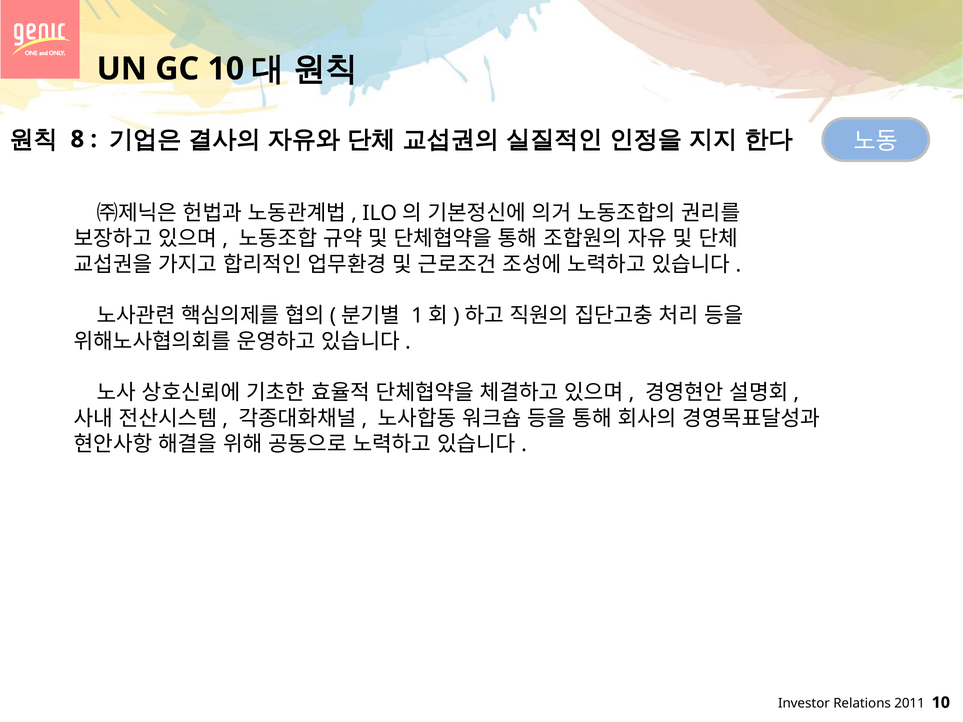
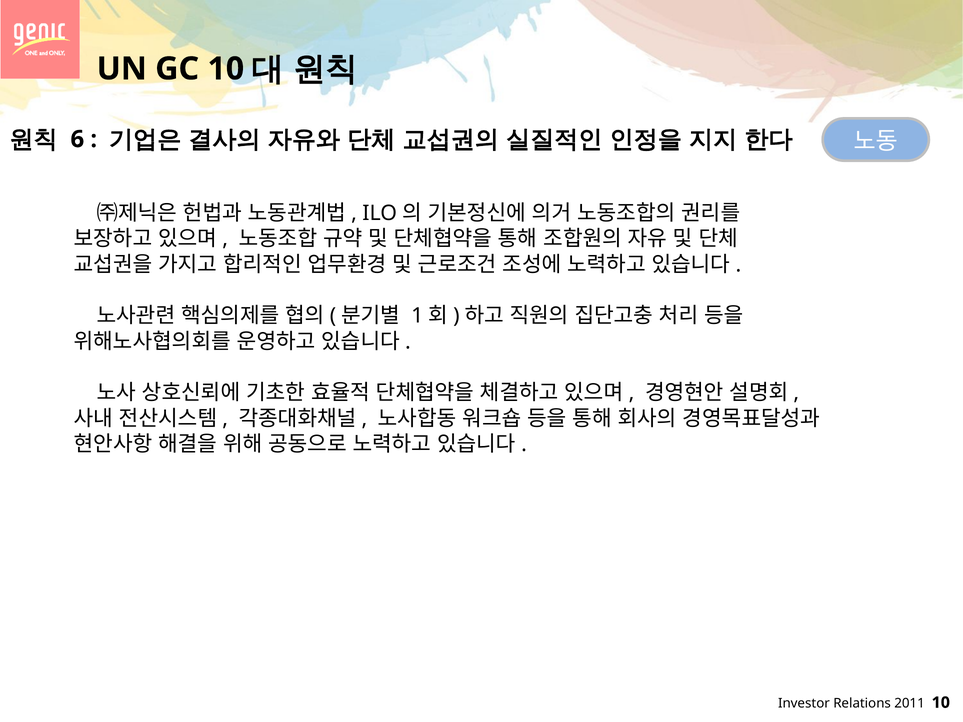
8: 8 -> 6 (77, 139)
